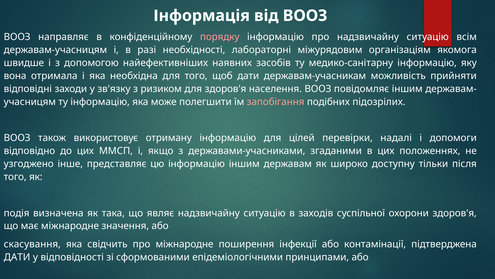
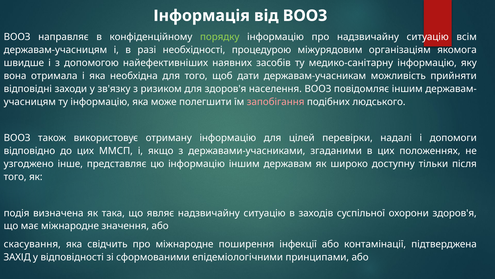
порядку colour: pink -> light green (220, 37)
лабораторні: лабораторні -> процедурою (261, 50)
підозрілих: підозрілих -> людського (379, 102)
ДАТИ: ДАТИ -> ЗАХІД (17, 257)
